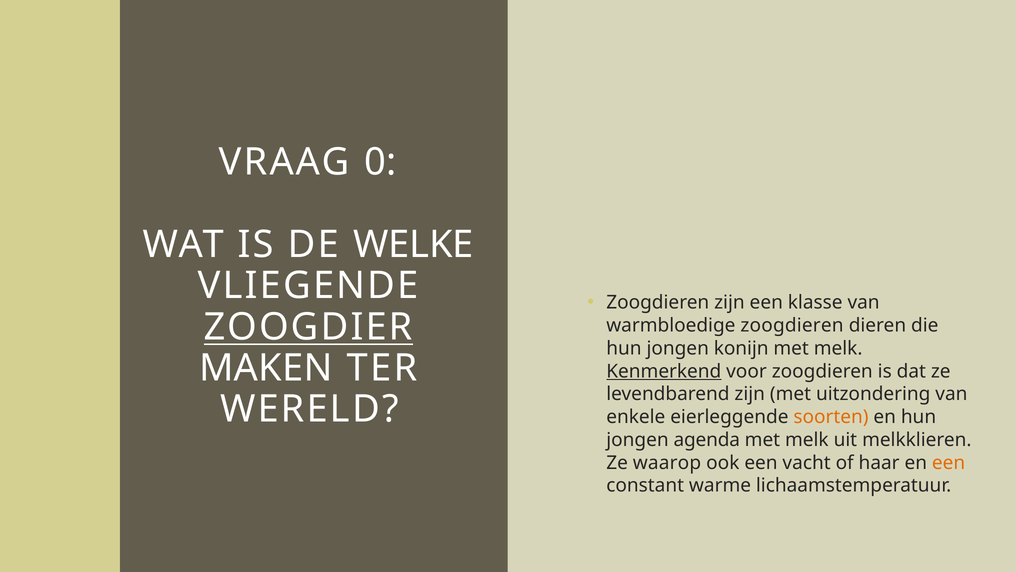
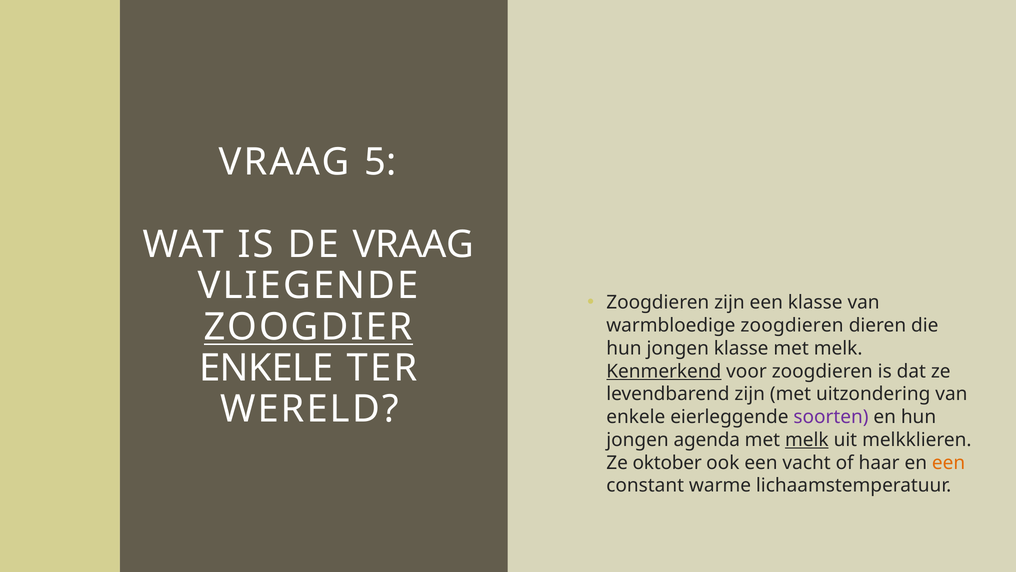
0: 0 -> 5 (380, 162)
DE WELKE: WELKE -> VRAAG (413, 244)
jongen konijn: konijn -> klasse (741, 348)
MAKEN: MAKEN -> ENKELE (266, 368)
soorten colour: orange -> purple (831, 417)
melk underline: none -> present (807, 439)
waarop: waarop -> oktober (667, 462)
